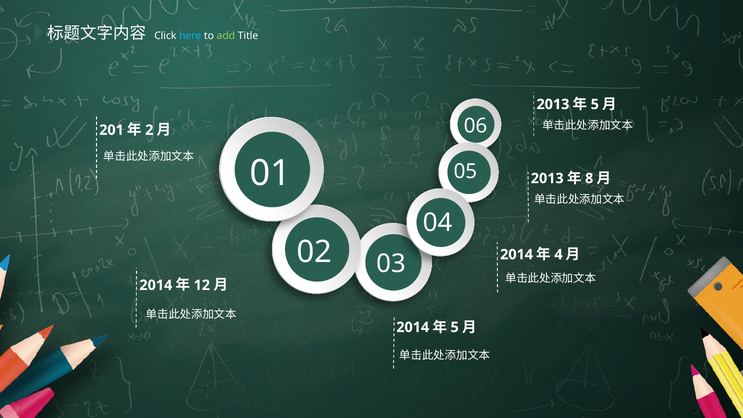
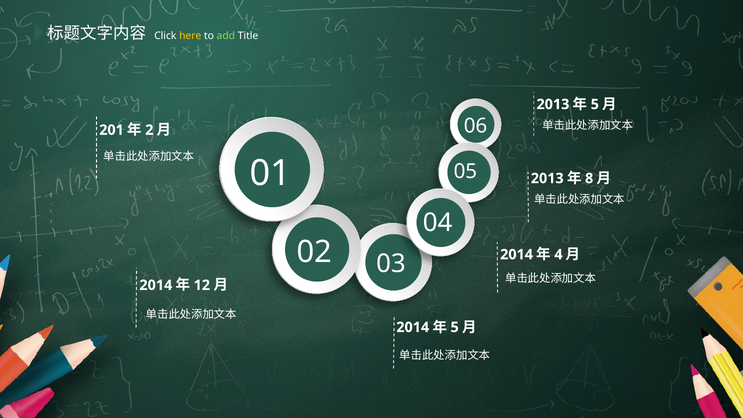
here colour: light blue -> yellow (190, 36)
